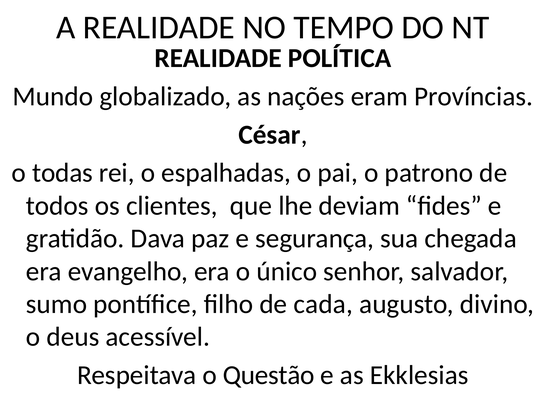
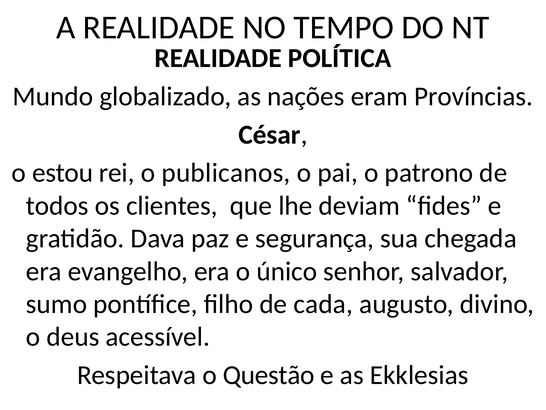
todas: todas -> estou (63, 173)
espalhadas: espalhadas -> publicanos (226, 173)
